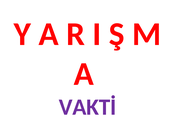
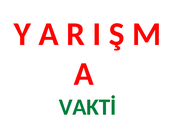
VAKTİ colour: purple -> green (88, 107)
